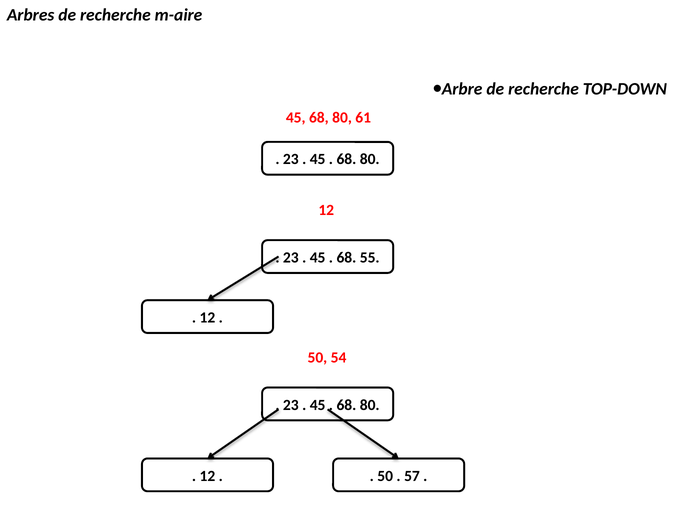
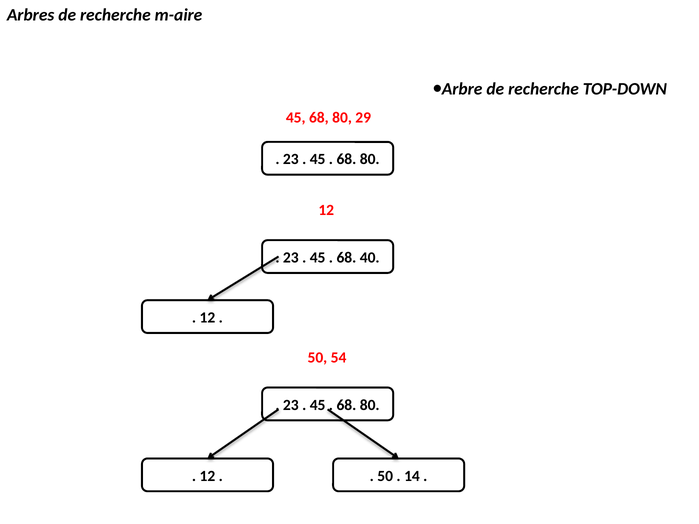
61: 61 -> 29 (363, 118)
55: 55 -> 40 (370, 258)
57: 57 -> 14 (412, 476)
